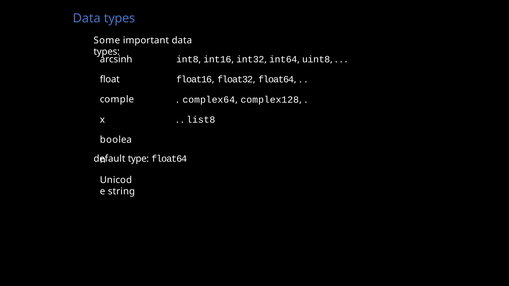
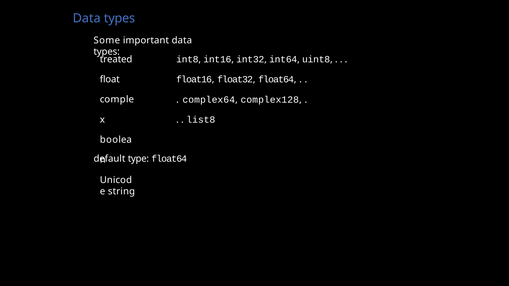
arcsinh: arcsinh -> treated (116, 59)
